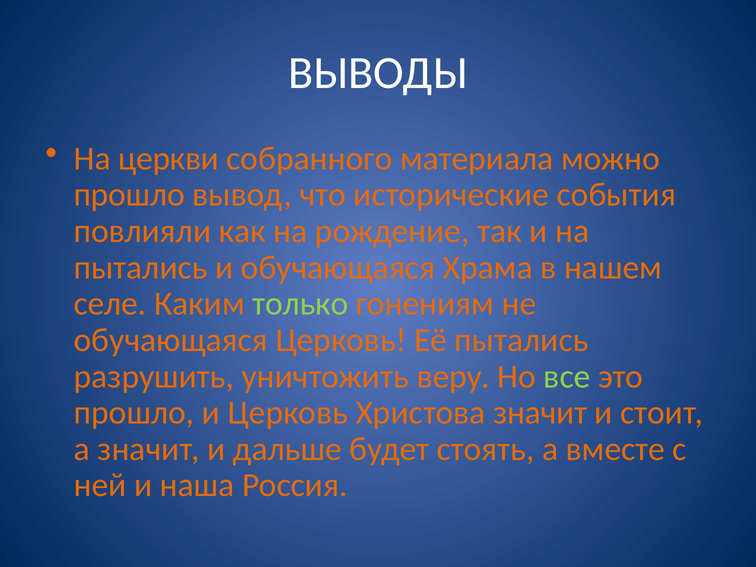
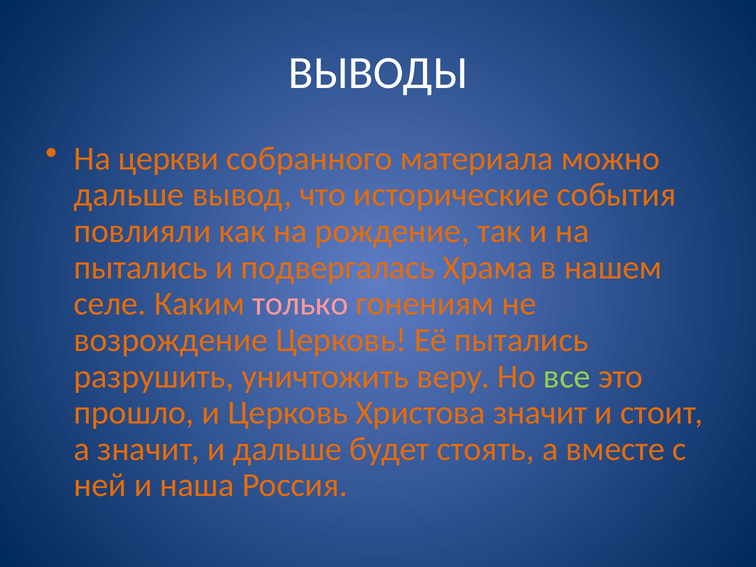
прошло: прошло -> дальше (129, 195)
и обучающаяся: обучающаяся -> подвергалась (338, 268)
только colour: light green -> pink (300, 304)
обучающаяся: обучающаяся -> возрождение (171, 340)
